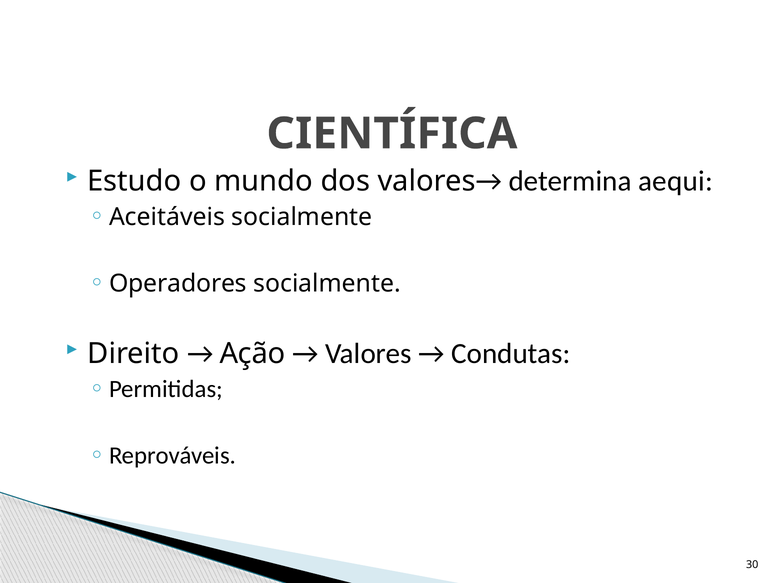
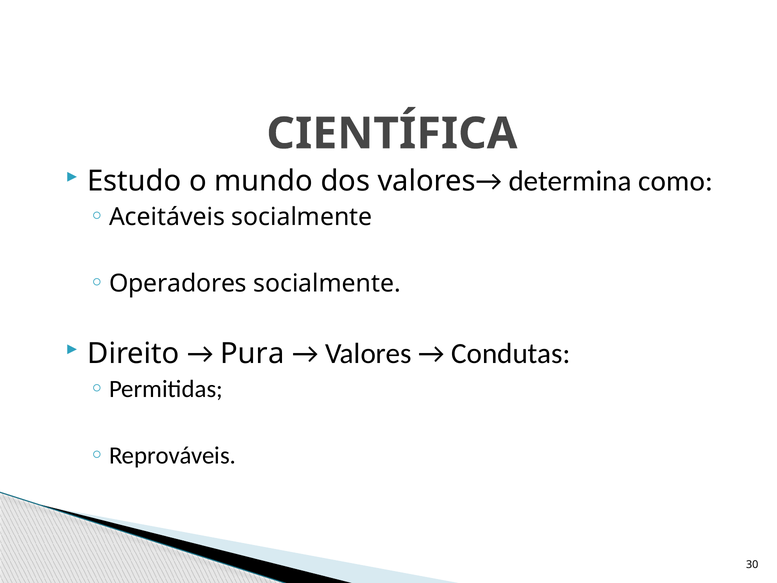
aequi: aequi -> como (676, 181)
Ação: Ação -> Pura (252, 353)
